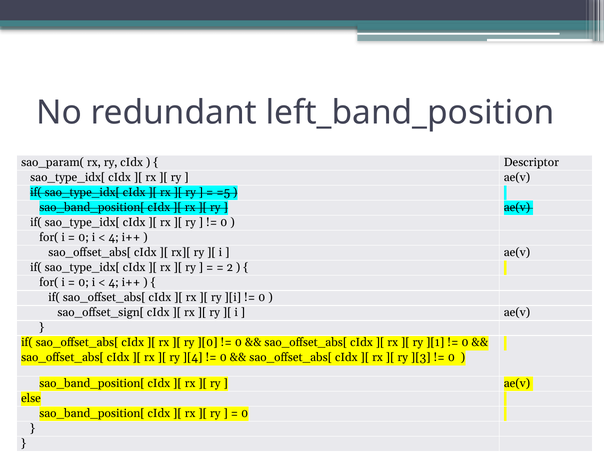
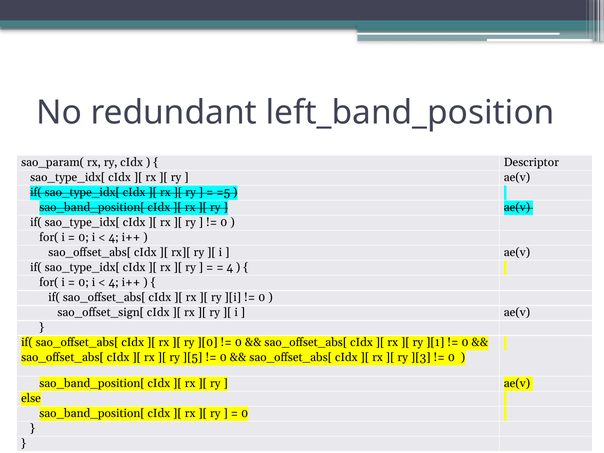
2: 2 -> 4 (230, 267)
][4: ][4 -> ][5 (193, 358)
